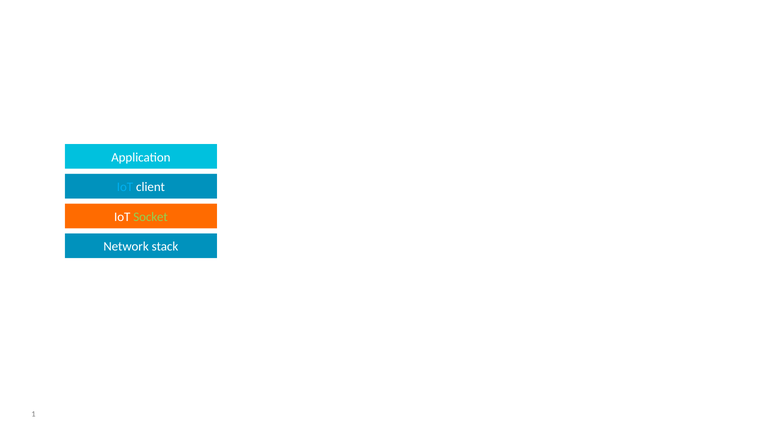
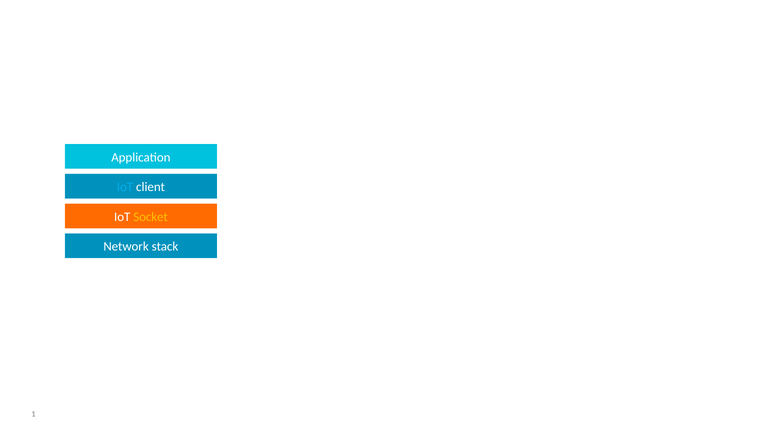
Socket colour: light green -> yellow (151, 217)
